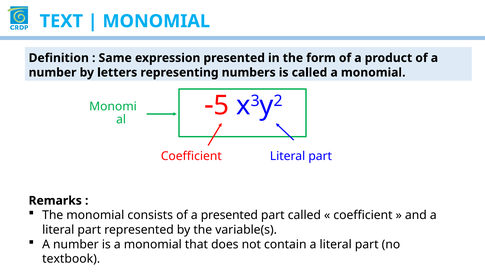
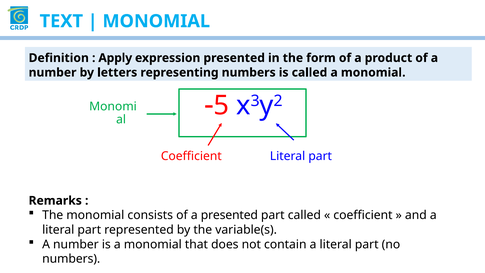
Same: Same -> Apply (115, 58)
textbook: textbook -> numbers (71, 259)
